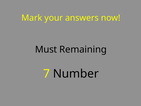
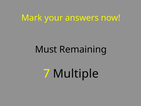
Number: Number -> Multiple (76, 74)
